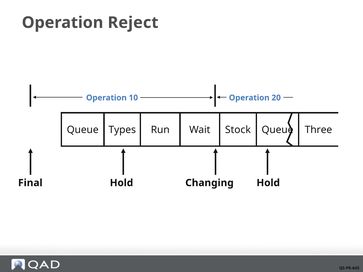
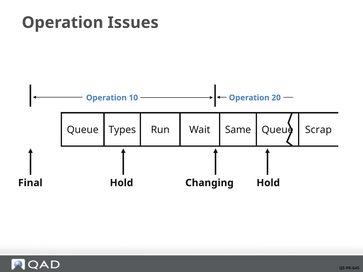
Reject: Reject -> Issues (133, 23)
Stock: Stock -> Same (238, 130)
Three: Three -> Scrap (318, 130)
